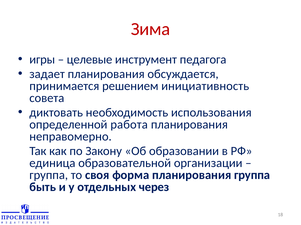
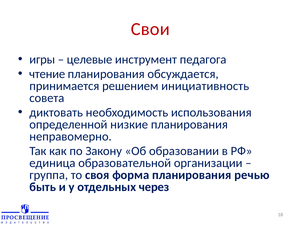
Зима: Зима -> Свои (150, 29)
задает: задает -> чтение (47, 74)
работа: работа -> низкие (129, 125)
планирования группа: группа -> речью (252, 176)
